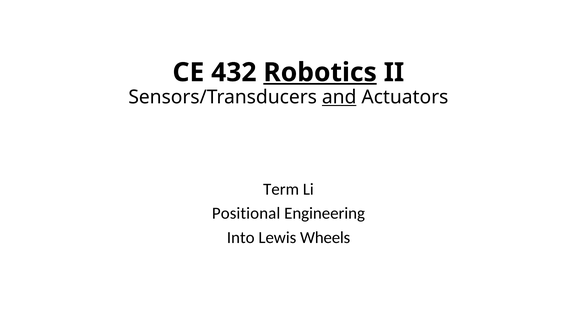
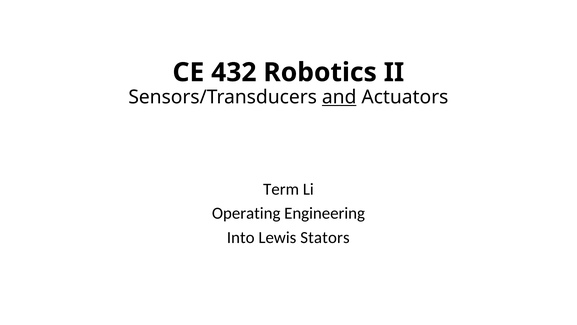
Robotics underline: present -> none (320, 72)
Positional: Positional -> Operating (246, 213)
Wheels: Wheels -> Stators (325, 237)
